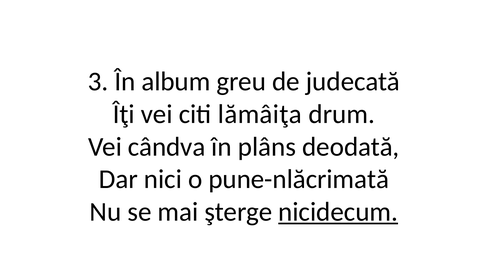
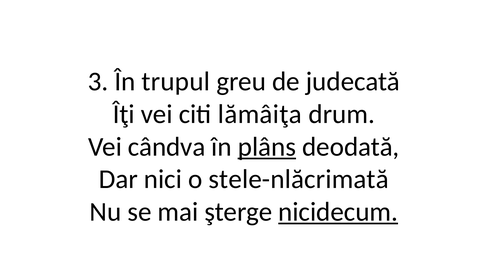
album: album -> trupul (176, 81)
plâns underline: none -> present (267, 146)
pune-nlăcrimată: pune-nlăcrimată -> stele-nlăcrimată (299, 179)
